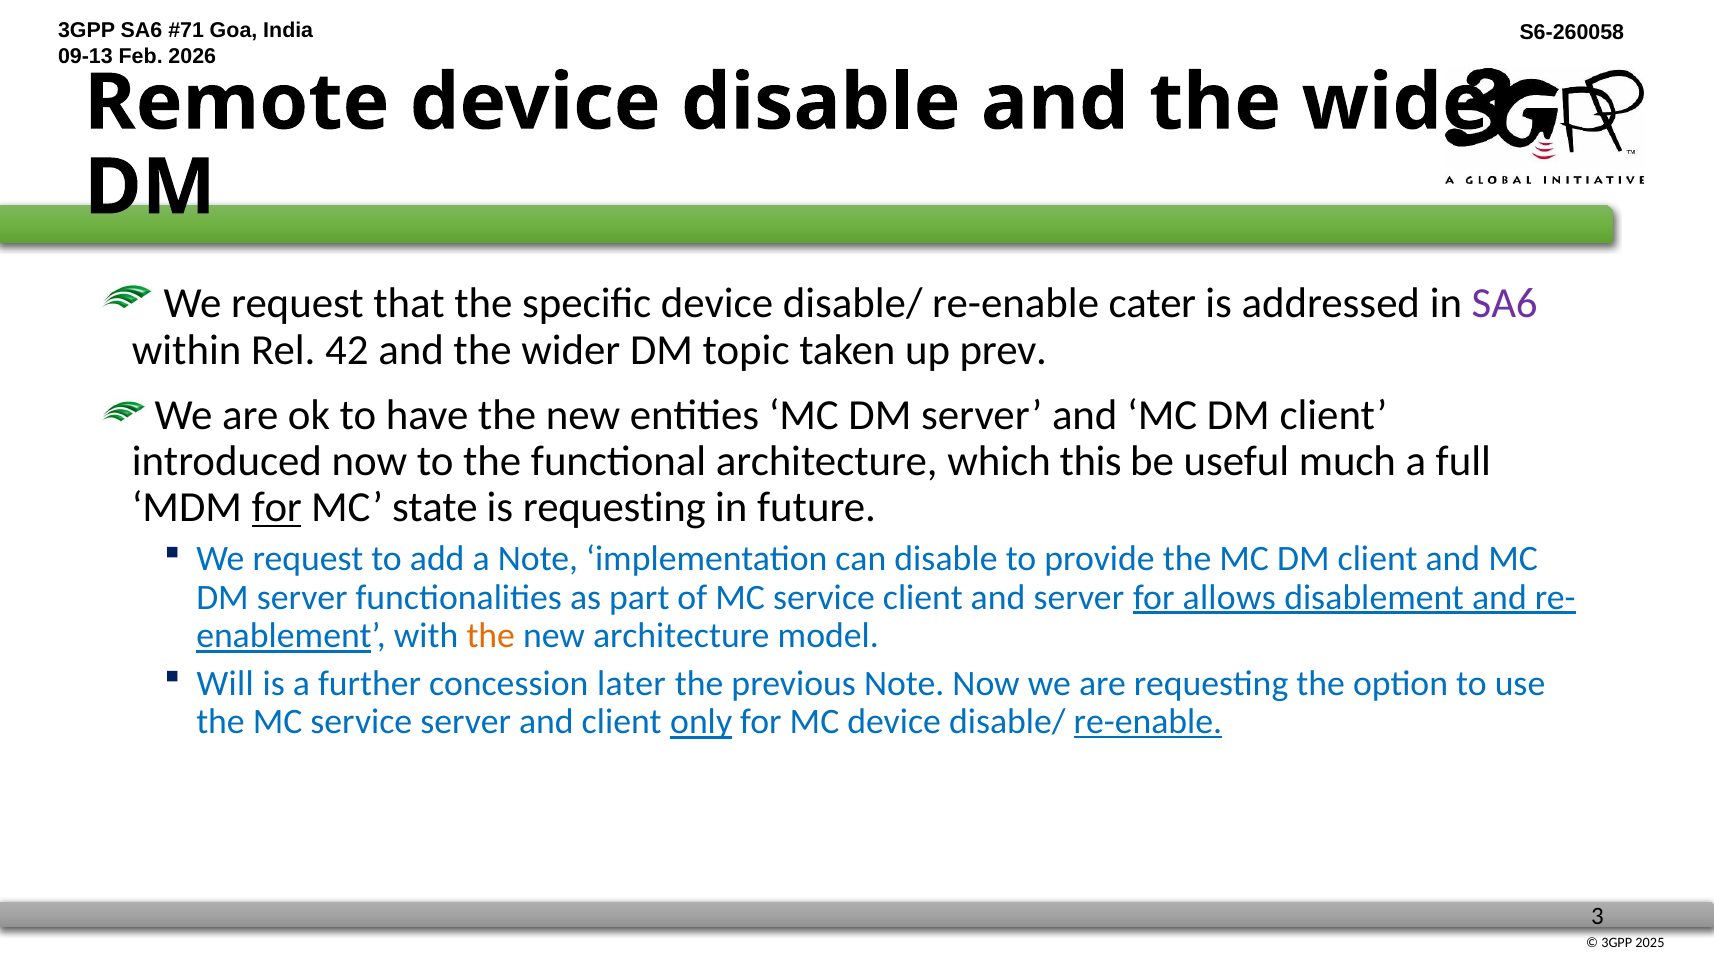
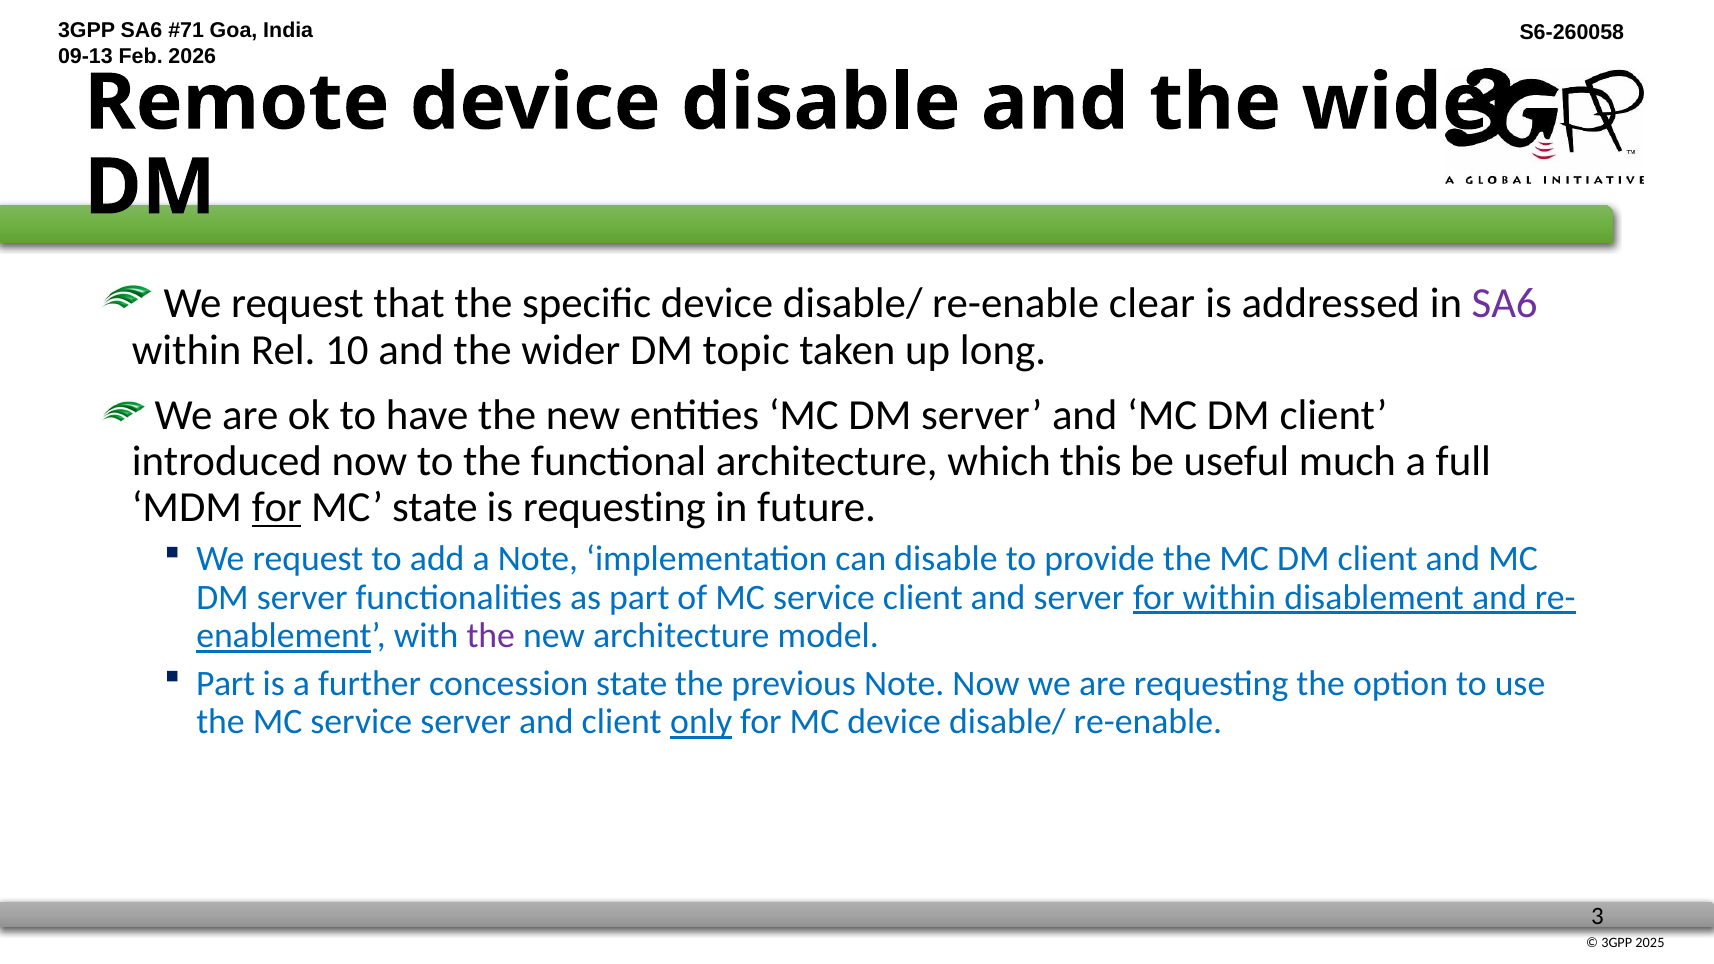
cater: cater -> clear (1152, 303)
42: 42 -> 10 (347, 351)
prev: prev -> long (1003, 351)
for allows: allows -> within (1229, 597)
the colour: orange -> purple (491, 636)
Will: Will -> Part (226, 683)
concession later: later -> state (632, 683)
re-enable underline: present -> none (1148, 722)
